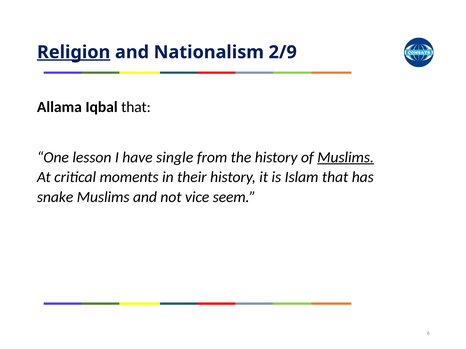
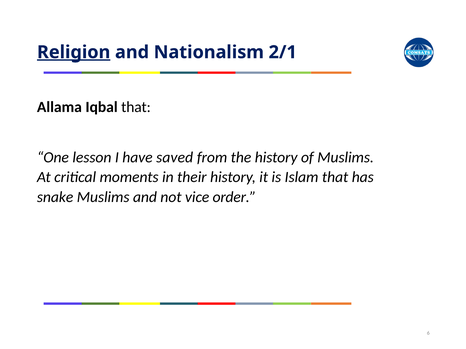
2/9: 2/9 -> 2/1 (283, 52)
single: single -> saved (175, 157)
Muslims underline: present -> none (346, 157)
seem: seem -> order (234, 197)
